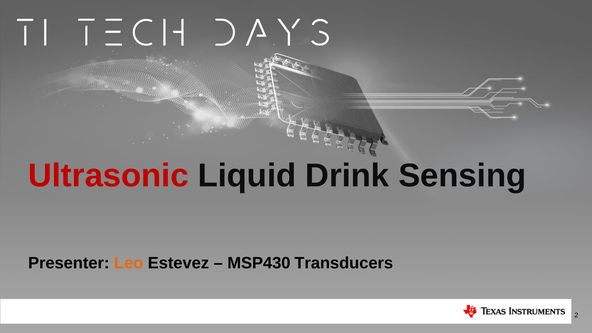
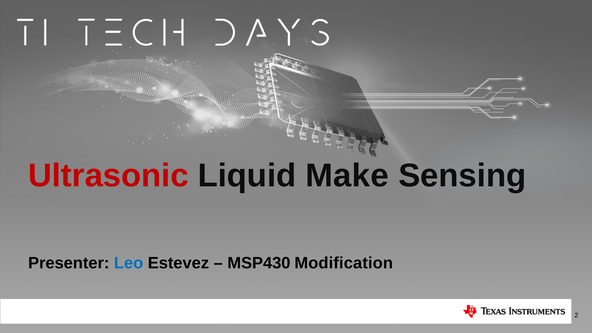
Drink: Drink -> Make (347, 176)
Leo colour: orange -> blue (129, 263)
Transducers: Transducers -> Modification (344, 263)
